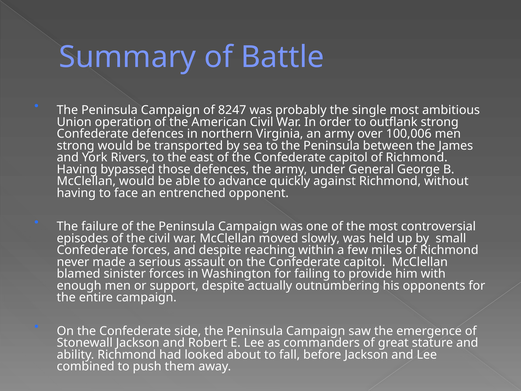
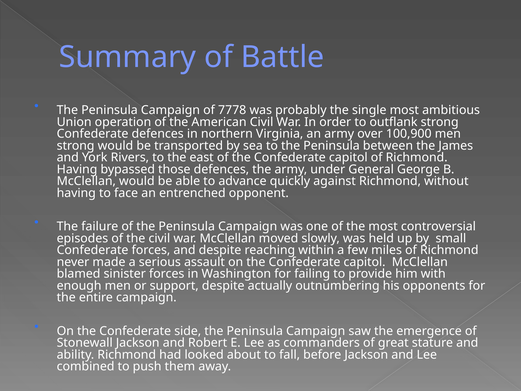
8247: 8247 -> 7778 (232, 110)
100,006: 100,006 -> 100,900 (409, 134)
